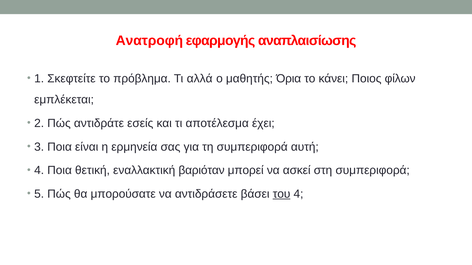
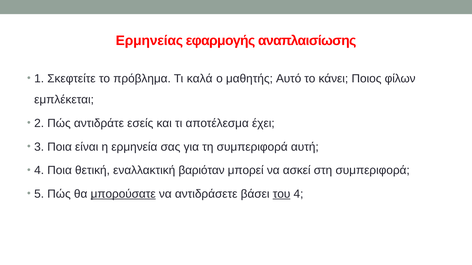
Ανατροφή: Ανατροφή -> Ερμηνείας (149, 41)
αλλά: αλλά -> καλά (200, 79)
Όρια: Όρια -> Αυτό (289, 79)
μπορούσατε underline: none -> present (123, 194)
